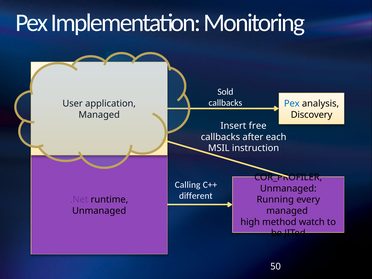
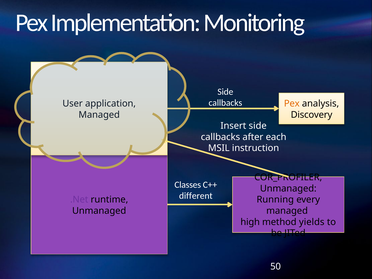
Sold: Sold -> Side (225, 92)
Pex colour: blue -> orange (292, 104)
Insert free: free -> side (258, 126)
Calling: Calling -> Classes (188, 185)
watch: watch -> yields (312, 222)
